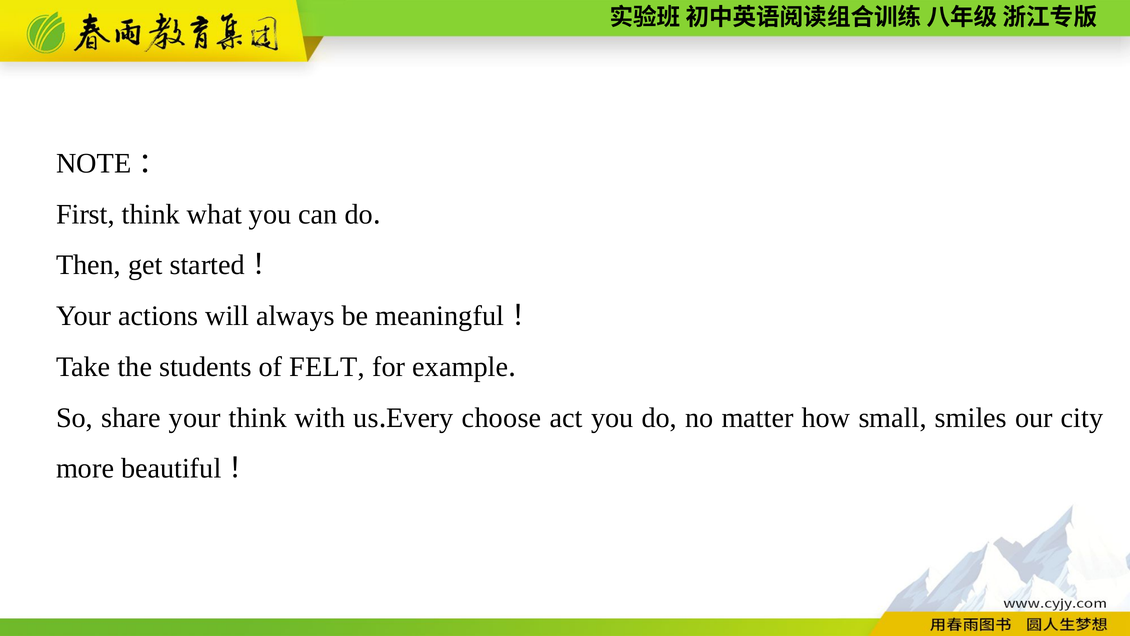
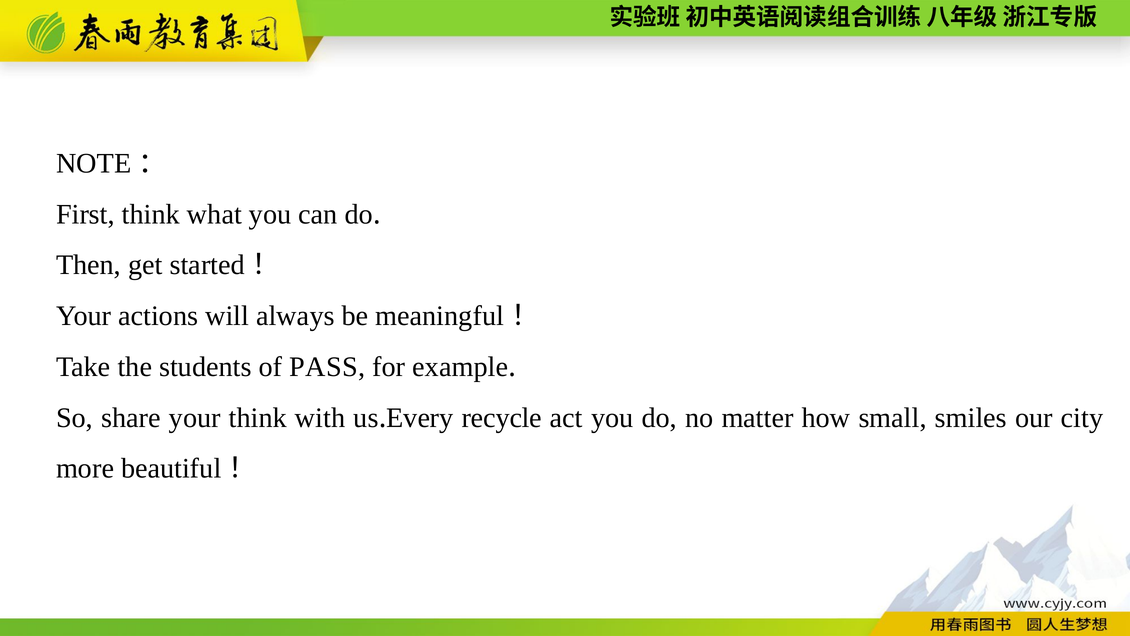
FELT: FELT -> PASS (327, 367)
choose: choose -> recycle (502, 418)
